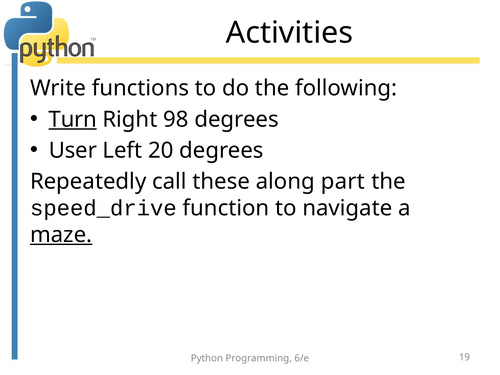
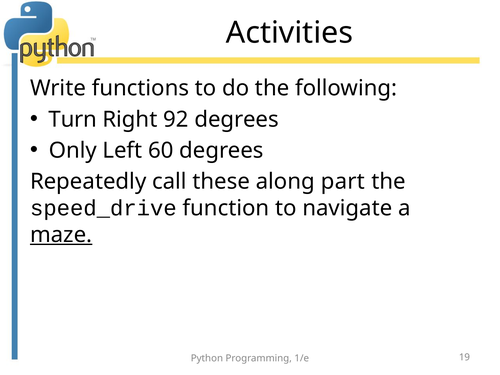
Turn underline: present -> none (73, 119)
98: 98 -> 92 (176, 119)
User: User -> Only (73, 150)
20: 20 -> 60 (161, 150)
6/e: 6/e -> 1/e (302, 358)
